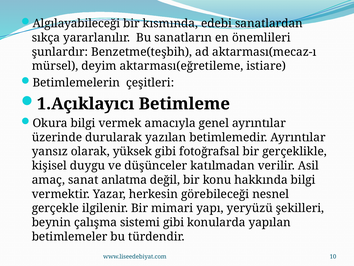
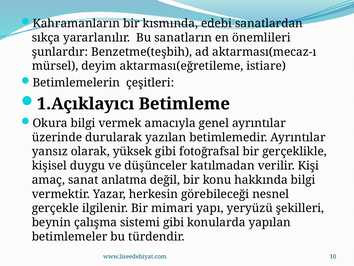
Algılayabileceği: Algılayabileceği -> Kahramanların (76, 23)
Asil: Asil -> Kişi (308, 165)
